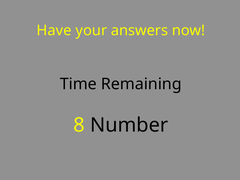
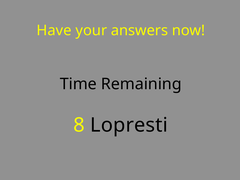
Number: Number -> Lopresti (129, 125)
